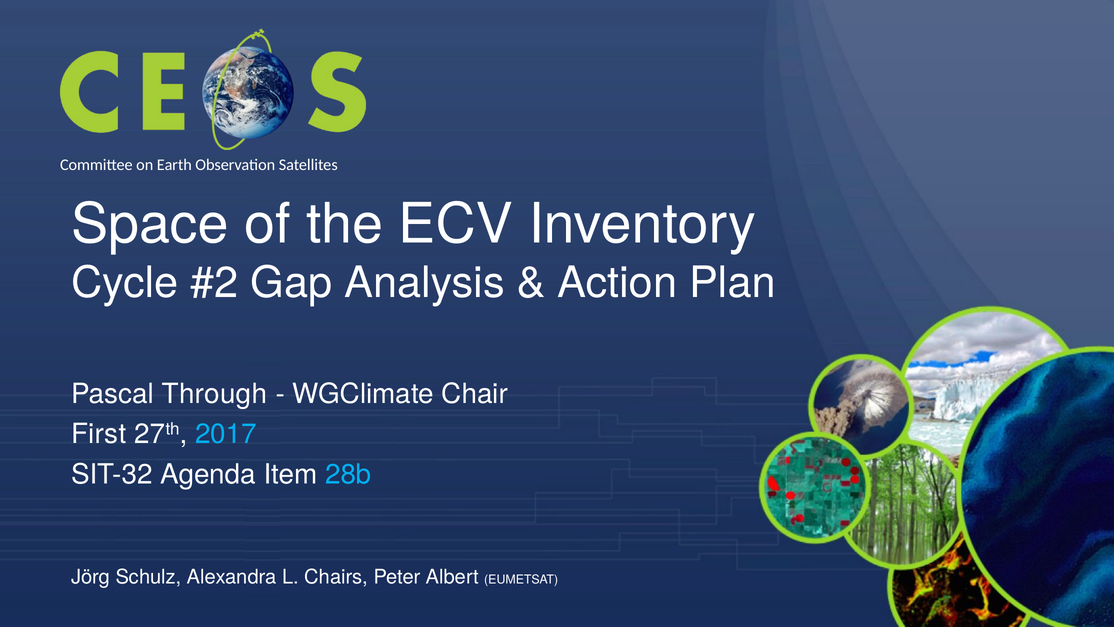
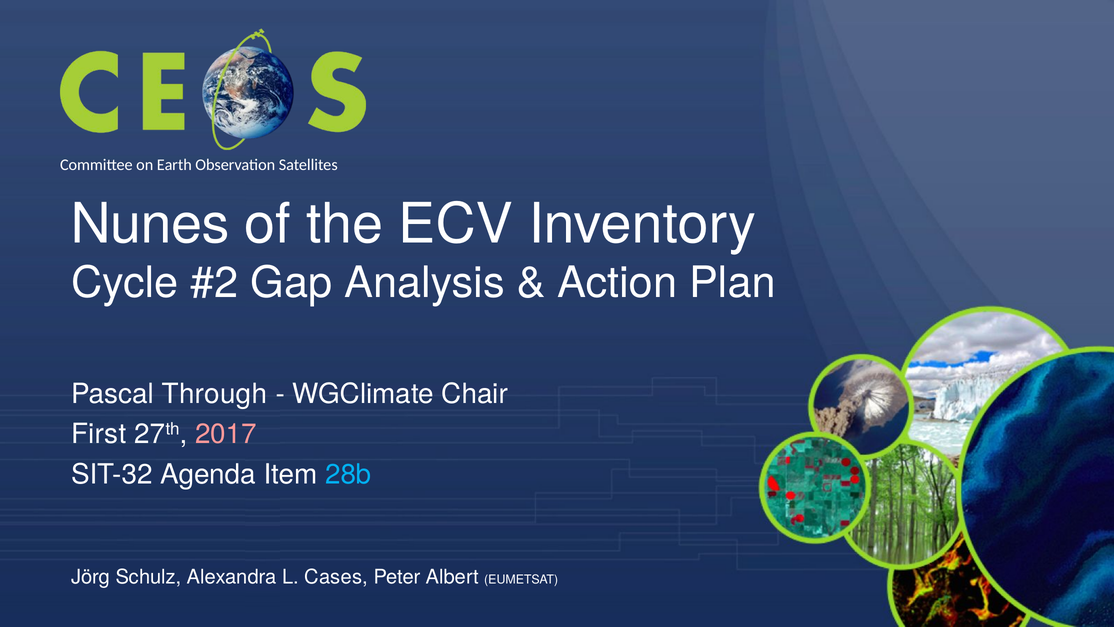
Space: Space -> Nunes (150, 224)
2017 colour: light blue -> pink (226, 434)
Chairs: Chairs -> Cases (336, 577)
